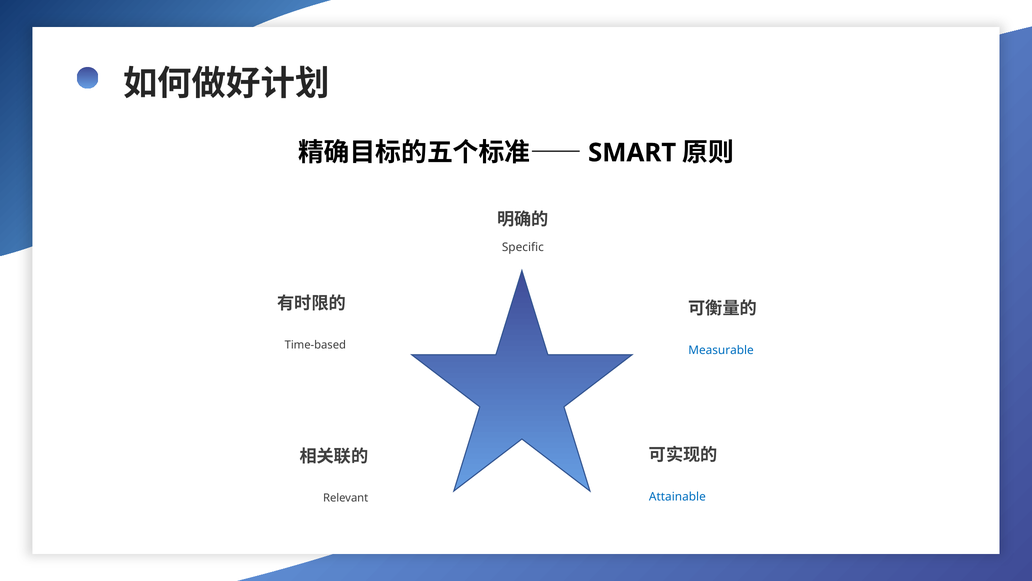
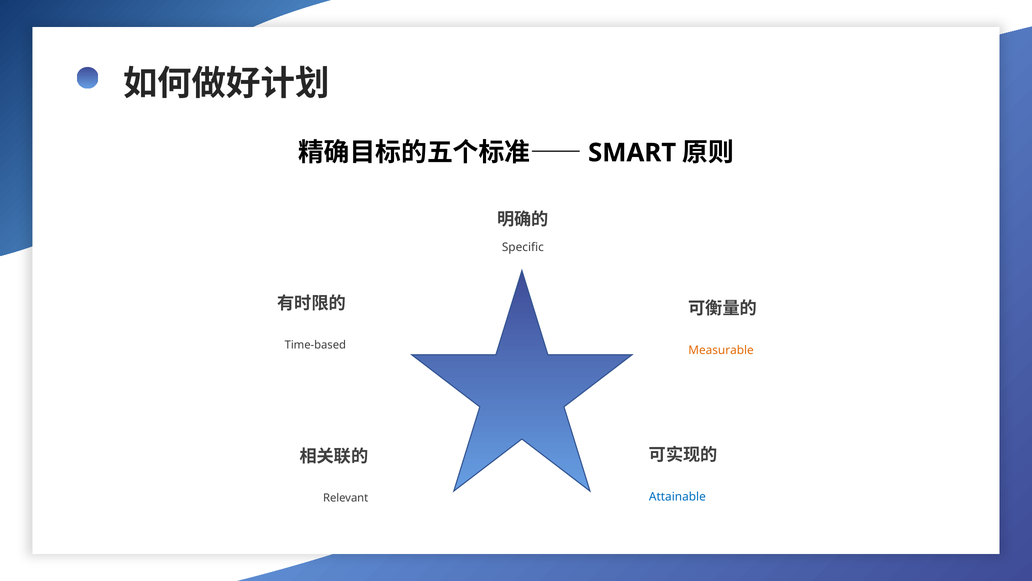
Measurable colour: blue -> orange (721, 350)
